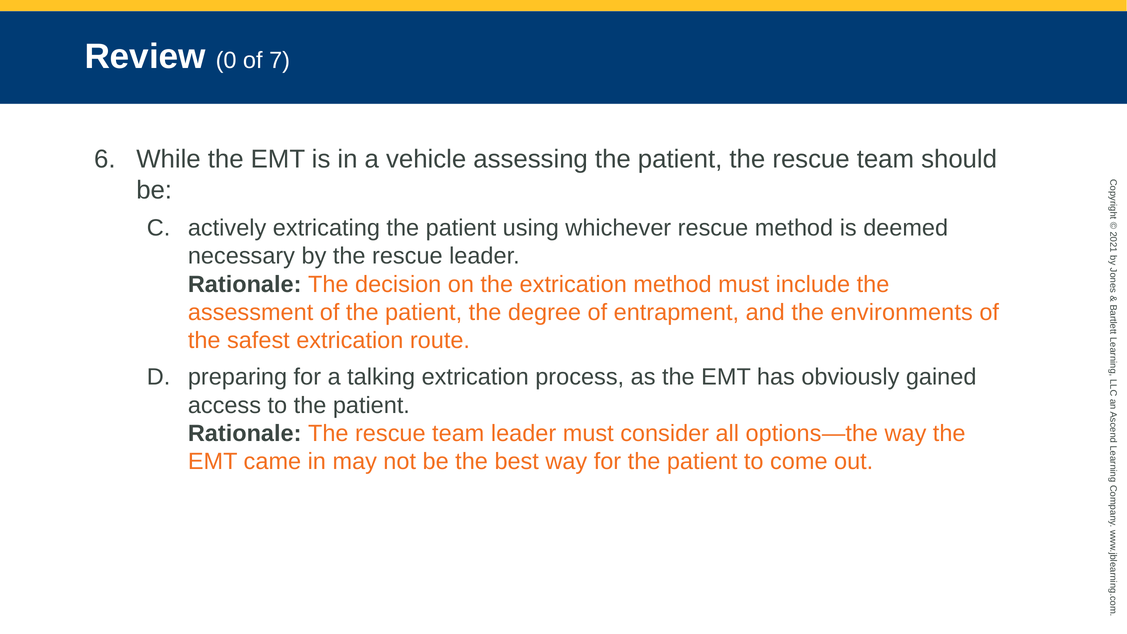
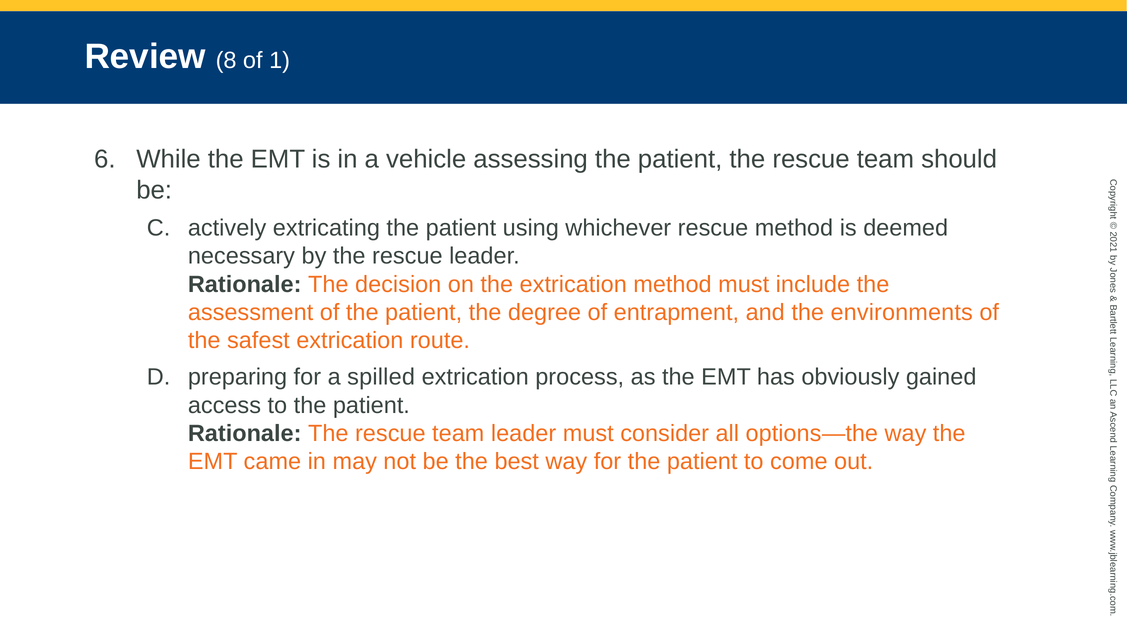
Review 0: 0 -> 8 (226, 60)
of 7: 7 -> 1 (280, 60)
talking: talking -> spilled (381, 377)
